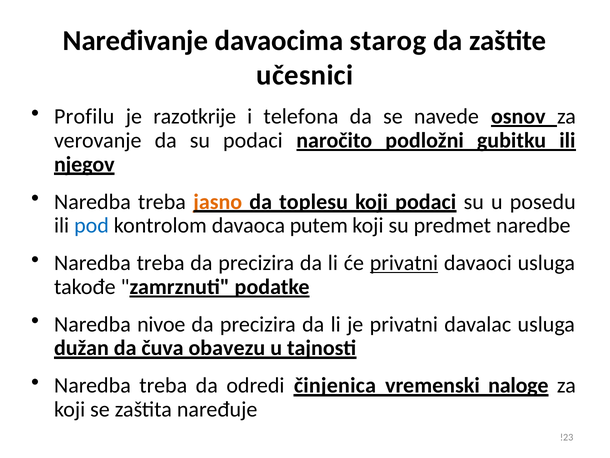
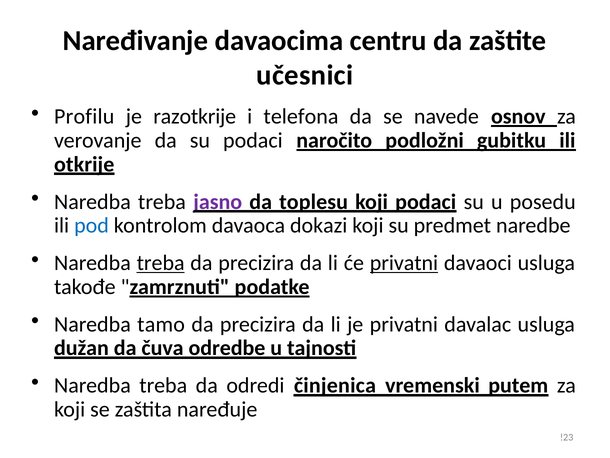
starog: starog -> centru (388, 41)
njegov: njegov -> otkrije (84, 164)
jasno colour: orange -> purple (218, 202)
putem: putem -> dokazi (319, 225)
treba underline: none -> present (161, 263)
nivoe: nivoe -> tamo (161, 324)
obavezu: obavezu -> odredbe (227, 348)
naloge: naloge -> putem (518, 385)
